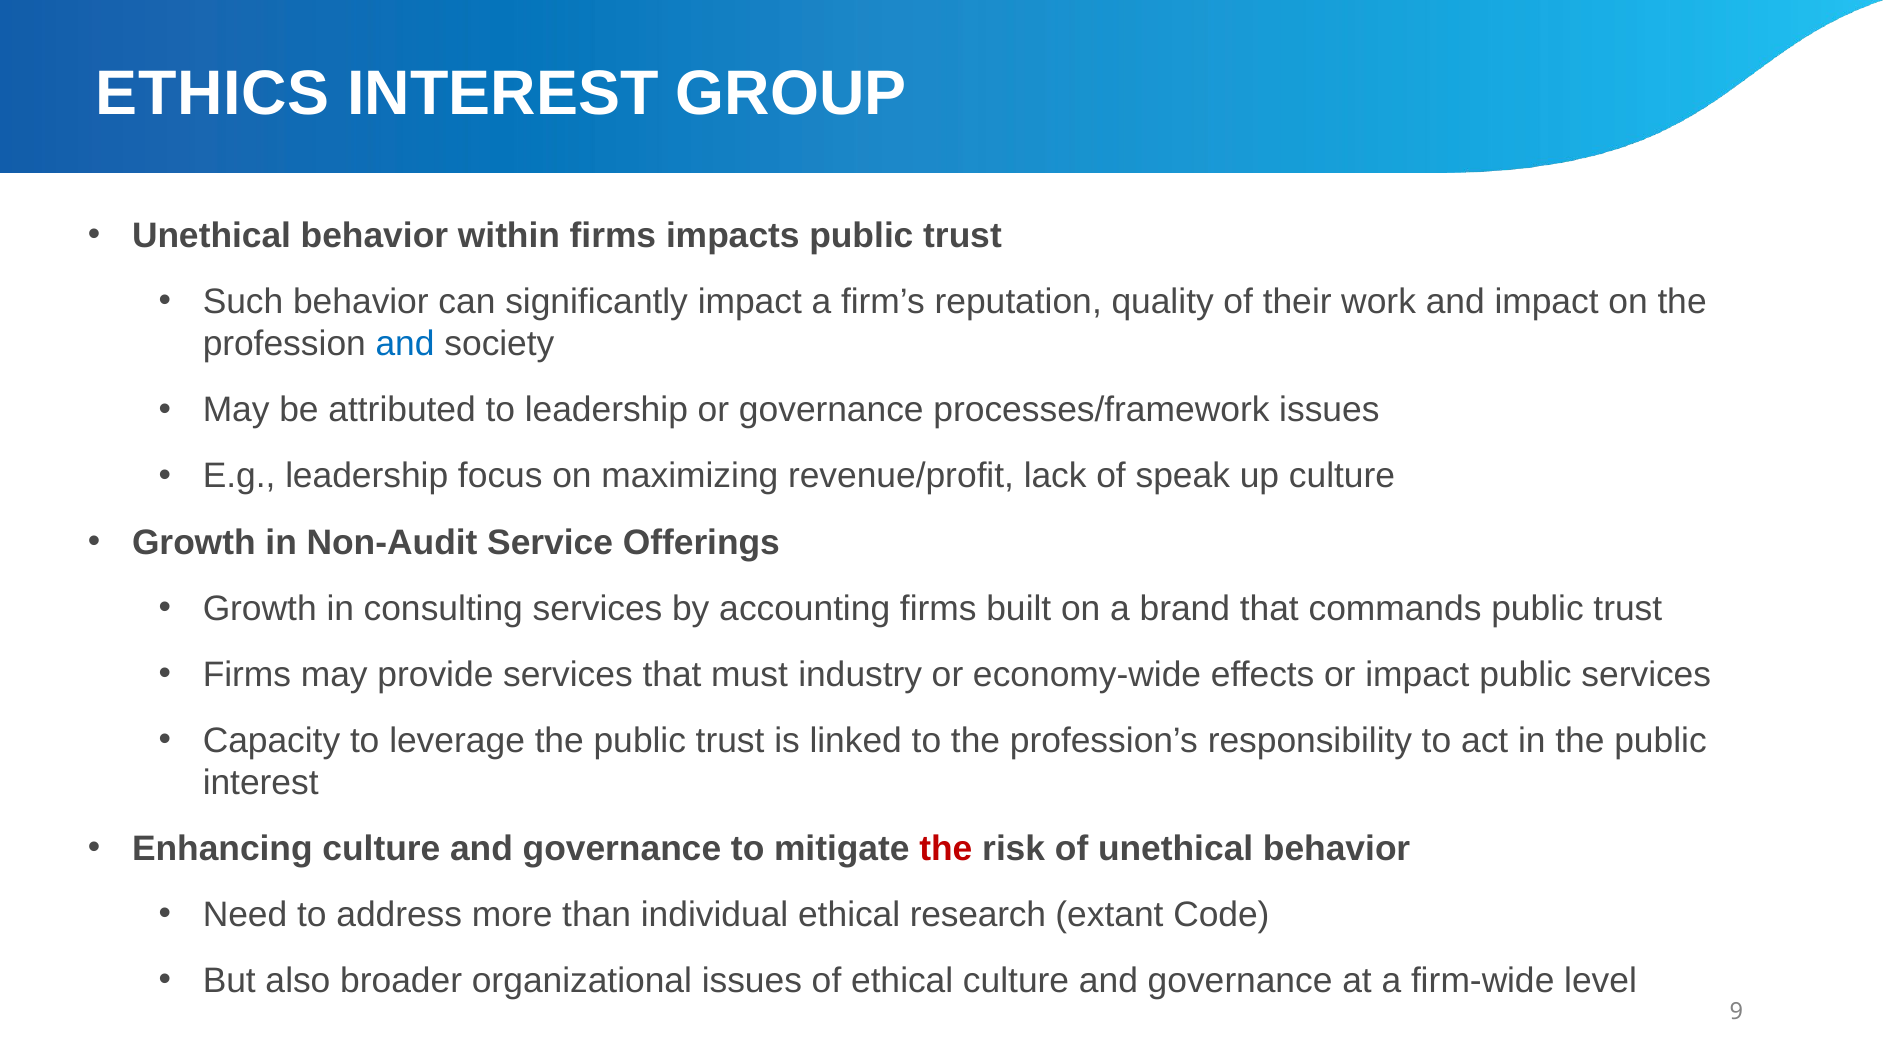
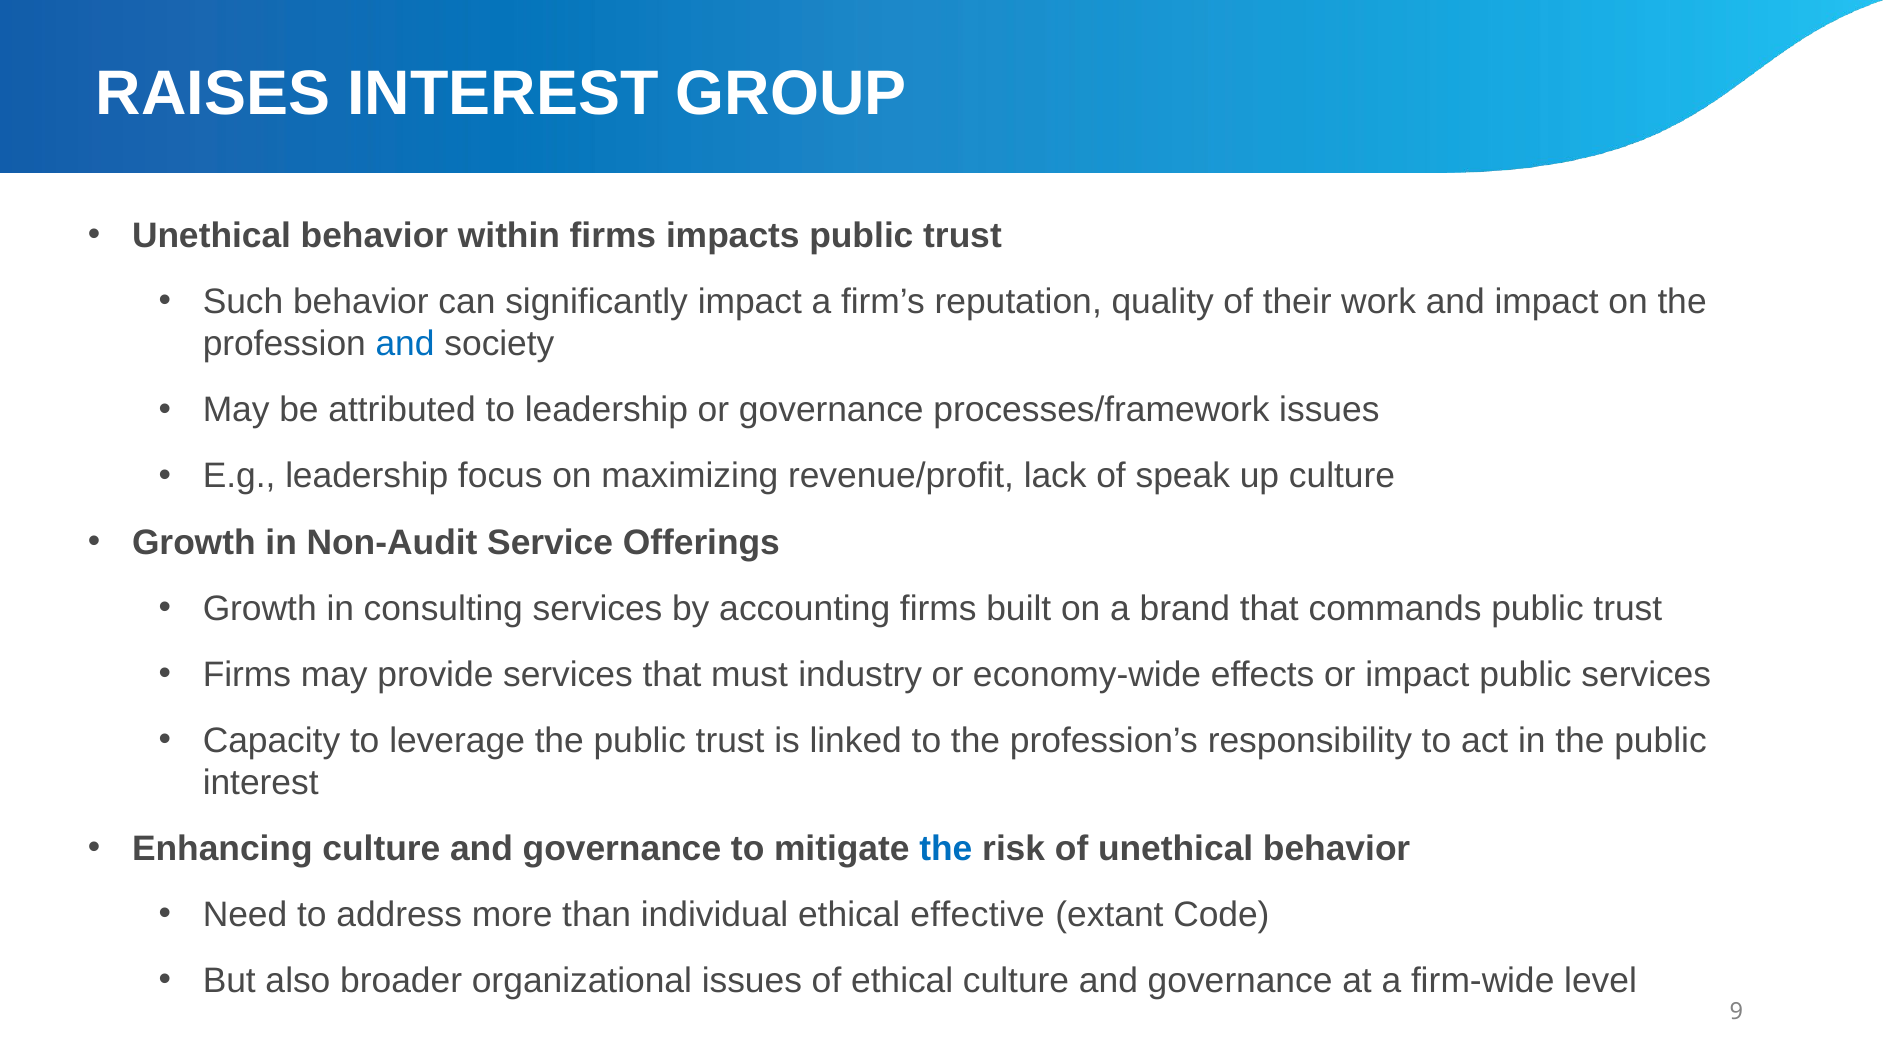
ETHICS: ETHICS -> RAISES (213, 93)
the colour: red -> blue (946, 849)
research: research -> effective (978, 915)
